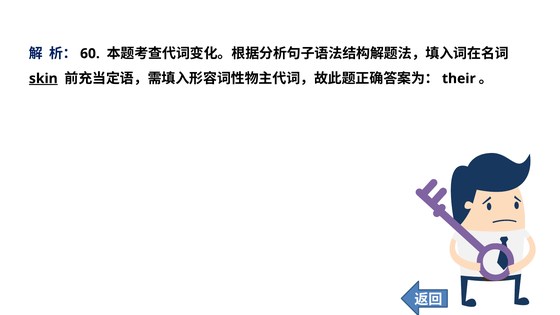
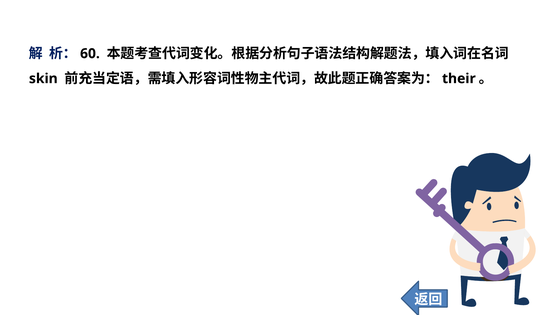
skin underline: present -> none (43, 79)
